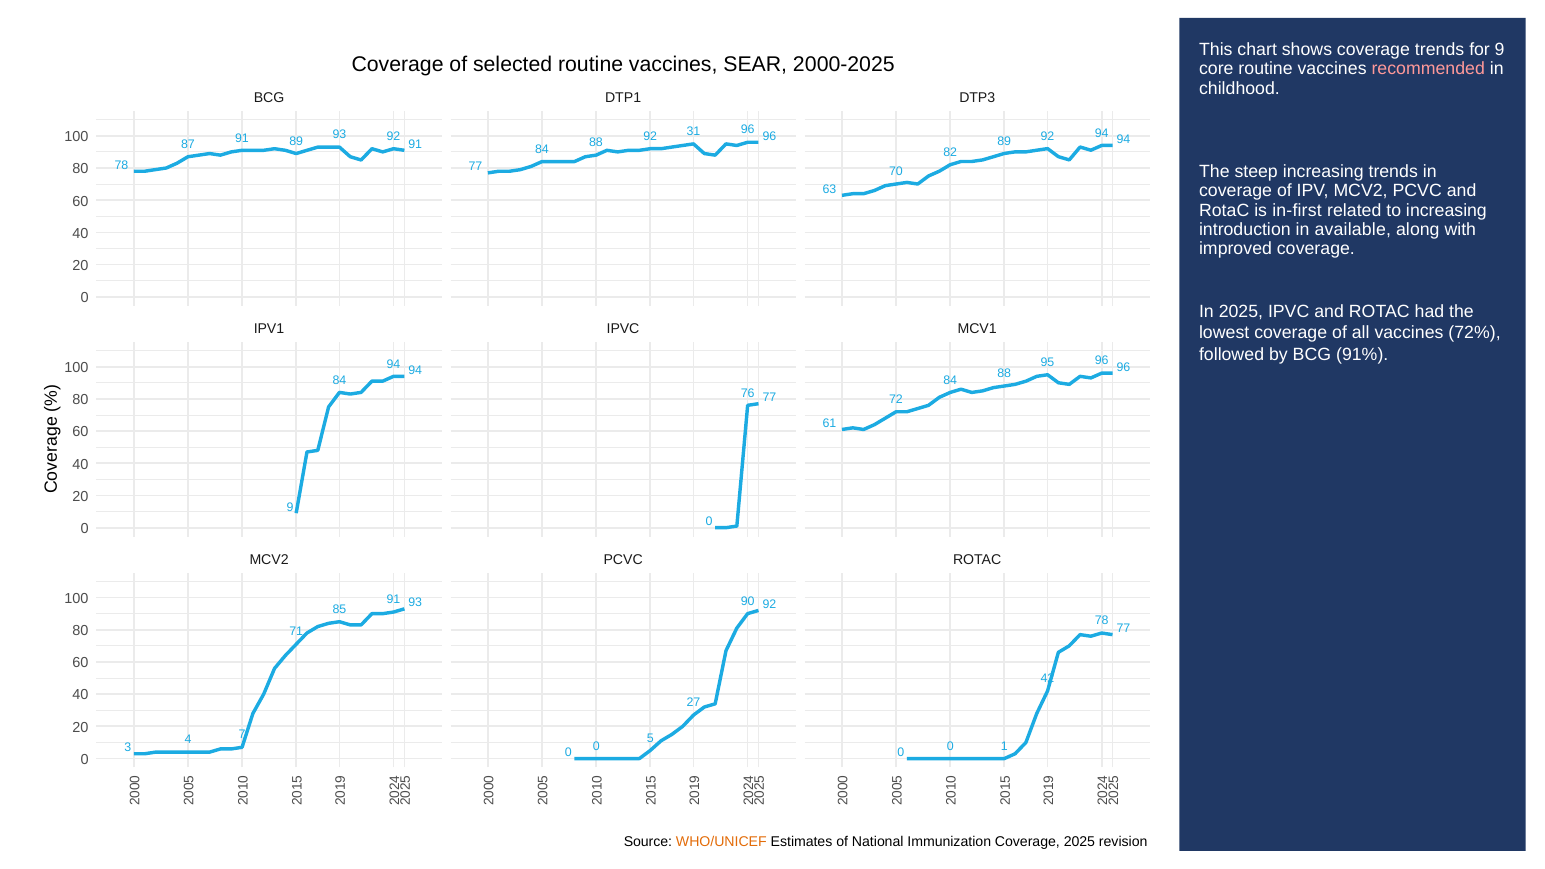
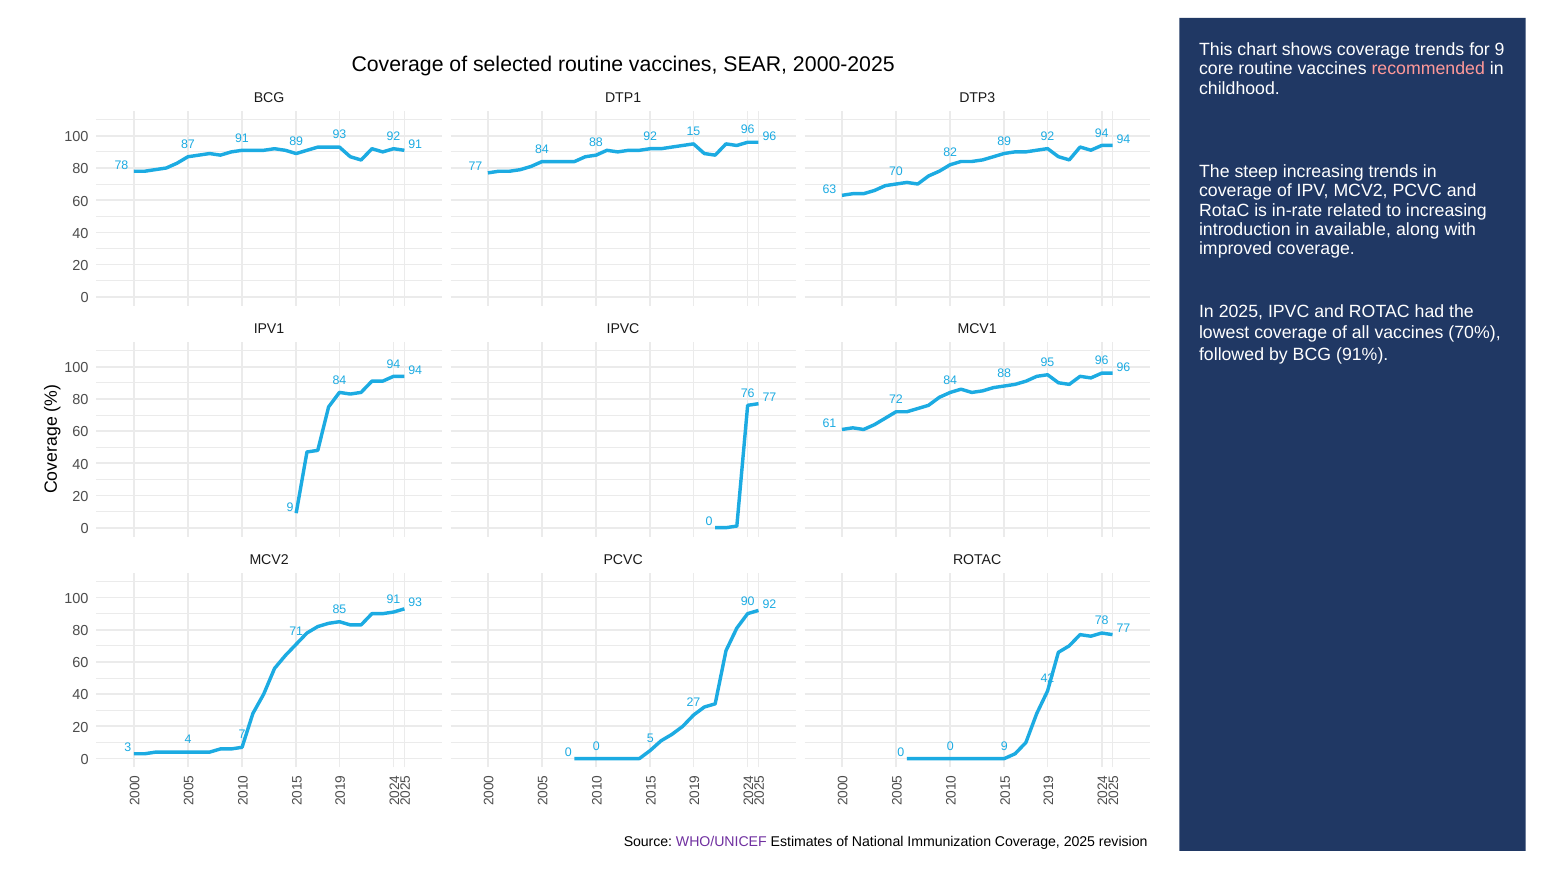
31: 31 -> 15 (693, 131)
in-first: in-first -> in-rate (1297, 210)
72%: 72% -> 70% (1475, 333)
1: 1 -> 9 (1004, 746)
WHO/UNICEF colour: orange -> purple (721, 842)
